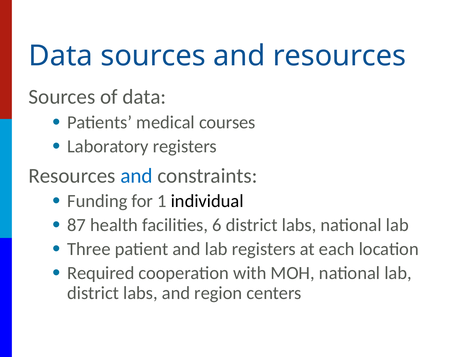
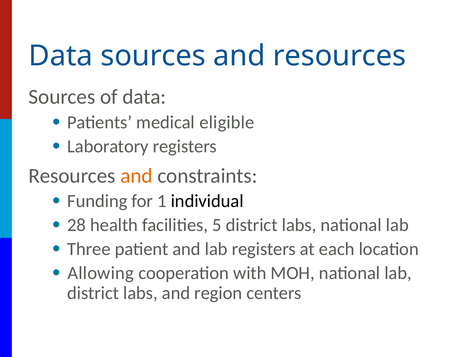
courses: courses -> eligible (227, 122)
and colour: blue -> orange (137, 176)
87: 87 -> 28 (77, 225)
6: 6 -> 5 (217, 225)
Required: Required -> Allowing (101, 273)
